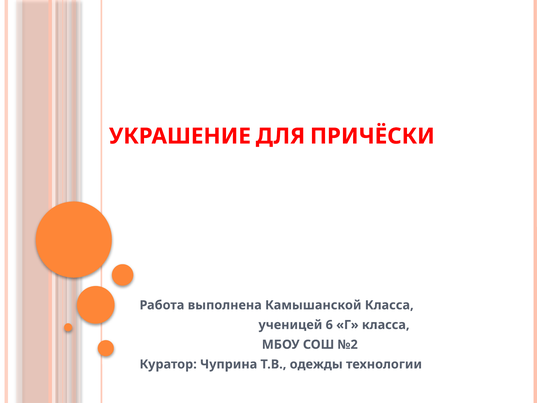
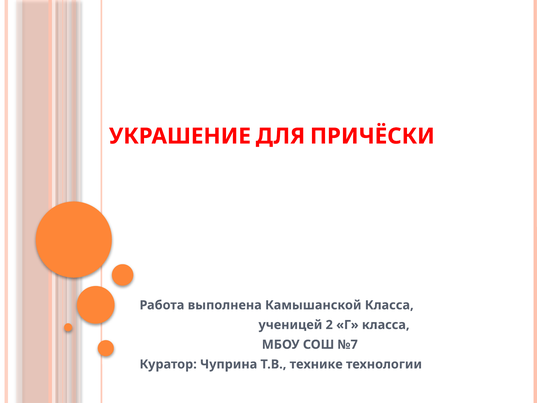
6: 6 -> 2 (329, 325)
№2: №2 -> №7 (348, 344)
одежды: одежды -> технике (316, 364)
